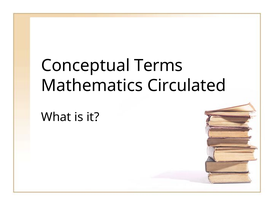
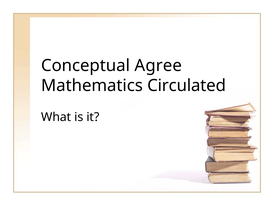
Terms: Terms -> Agree (158, 65)
